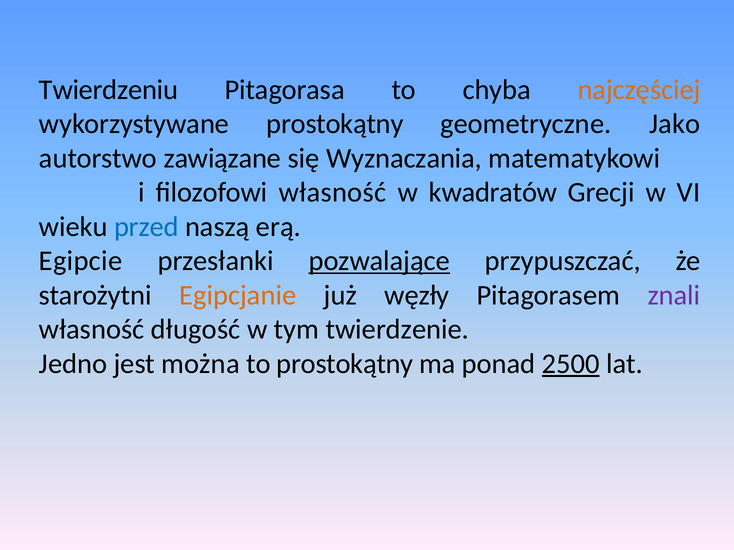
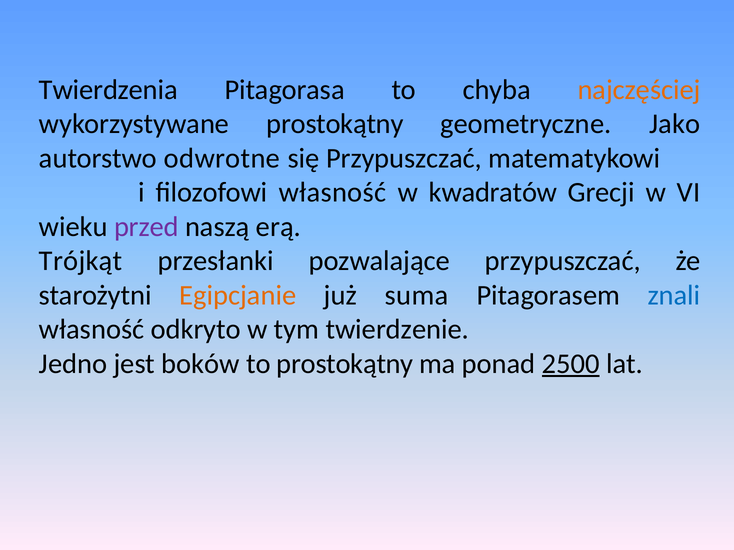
Twierdzeniu: Twierdzeniu -> Twierdzenia (108, 90)
zawiązane: zawiązane -> odwrotne (222, 158)
się Wyznaczania: Wyznaczania -> Przypuszczać (404, 158)
przed colour: blue -> purple (146, 227)
Egipcie: Egipcie -> Trójkąt (81, 261)
pozwalające underline: present -> none (379, 261)
węzły: węzły -> suma (417, 296)
znali colour: purple -> blue (674, 296)
długość: długość -> odkryto (196, 330)
można: można -> boków (201, 364)
